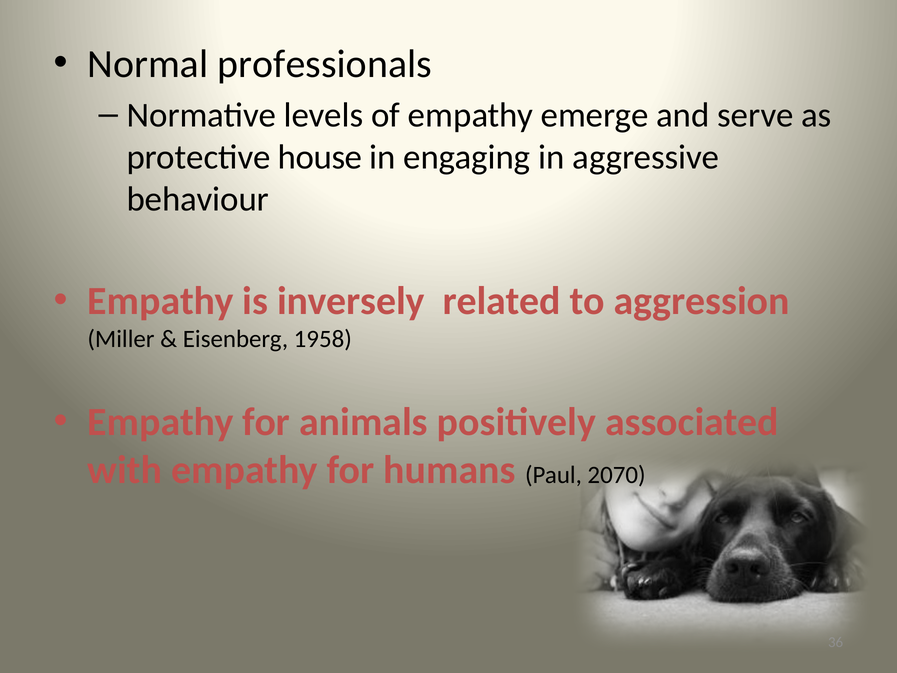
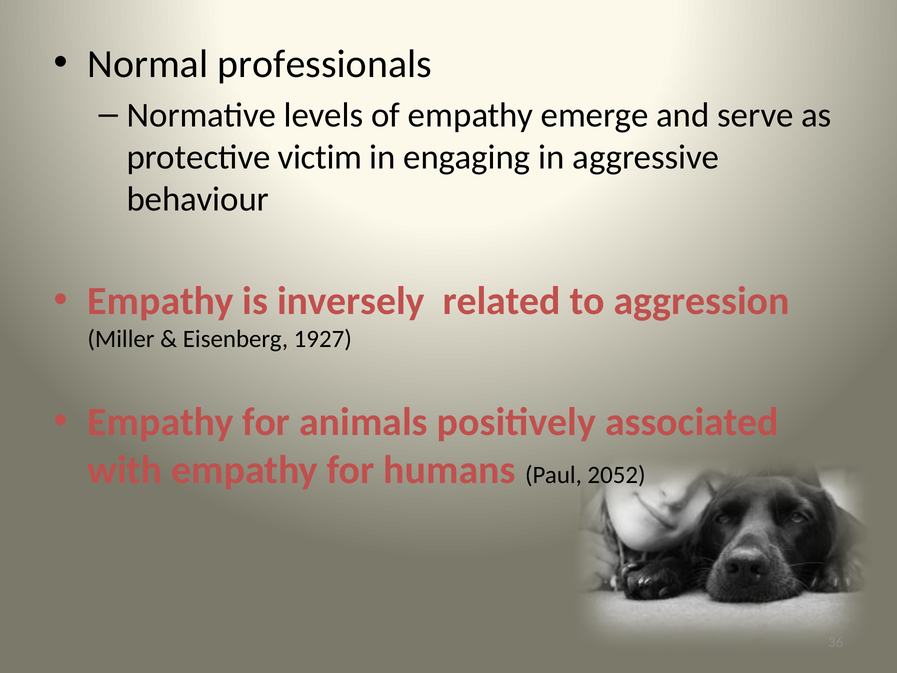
house: house -> victim (320, 157)
1958: 1958 -> 1927 (323, 339)
2070: 2070 -> 2052 (617, 475)
